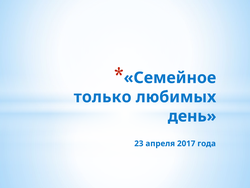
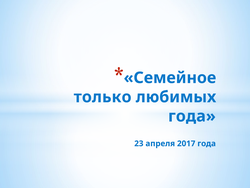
день: день -> года (192, 116)
